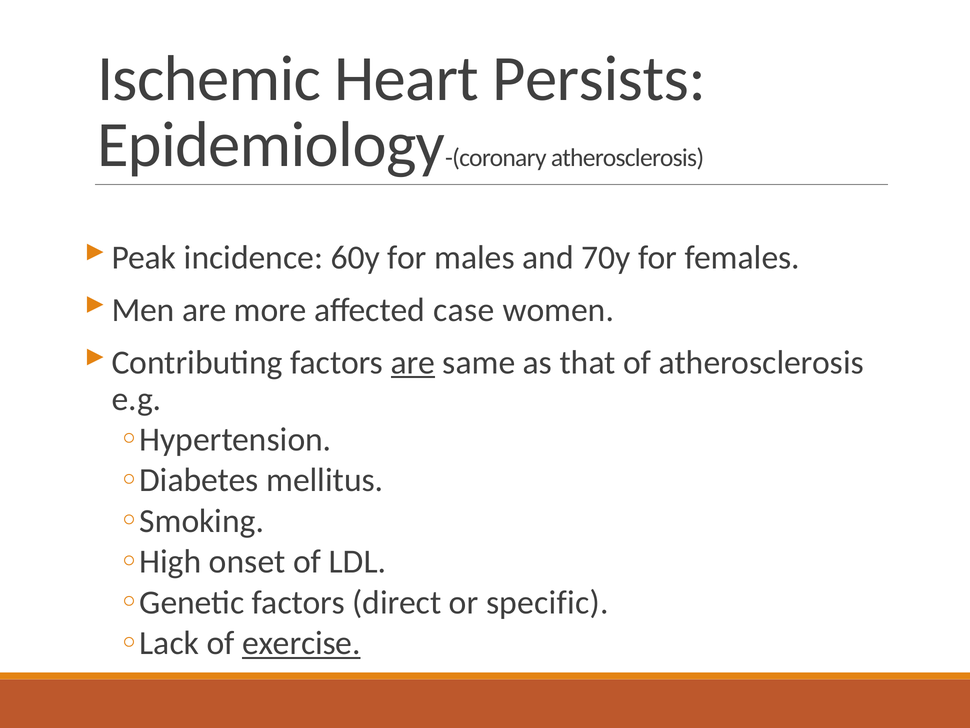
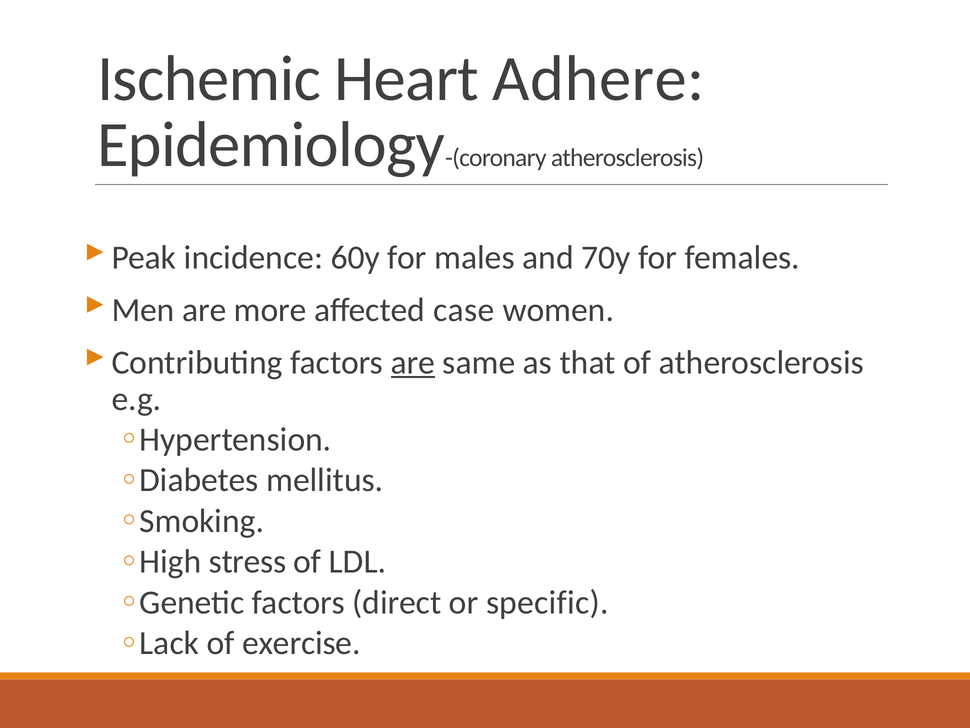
Persists: Persists -> Adhere (599, 79)
onset: onset -> stress (247, 561)
exercise underline: present -> none (301, 643)
